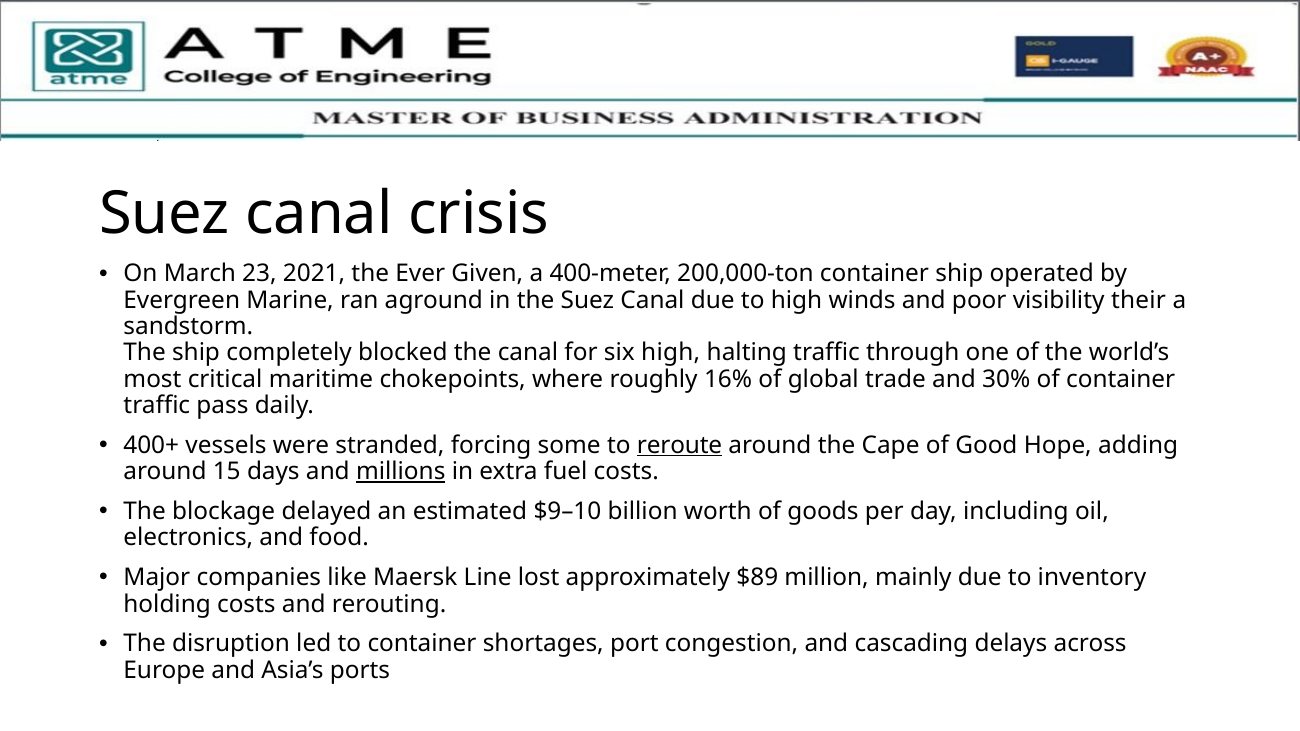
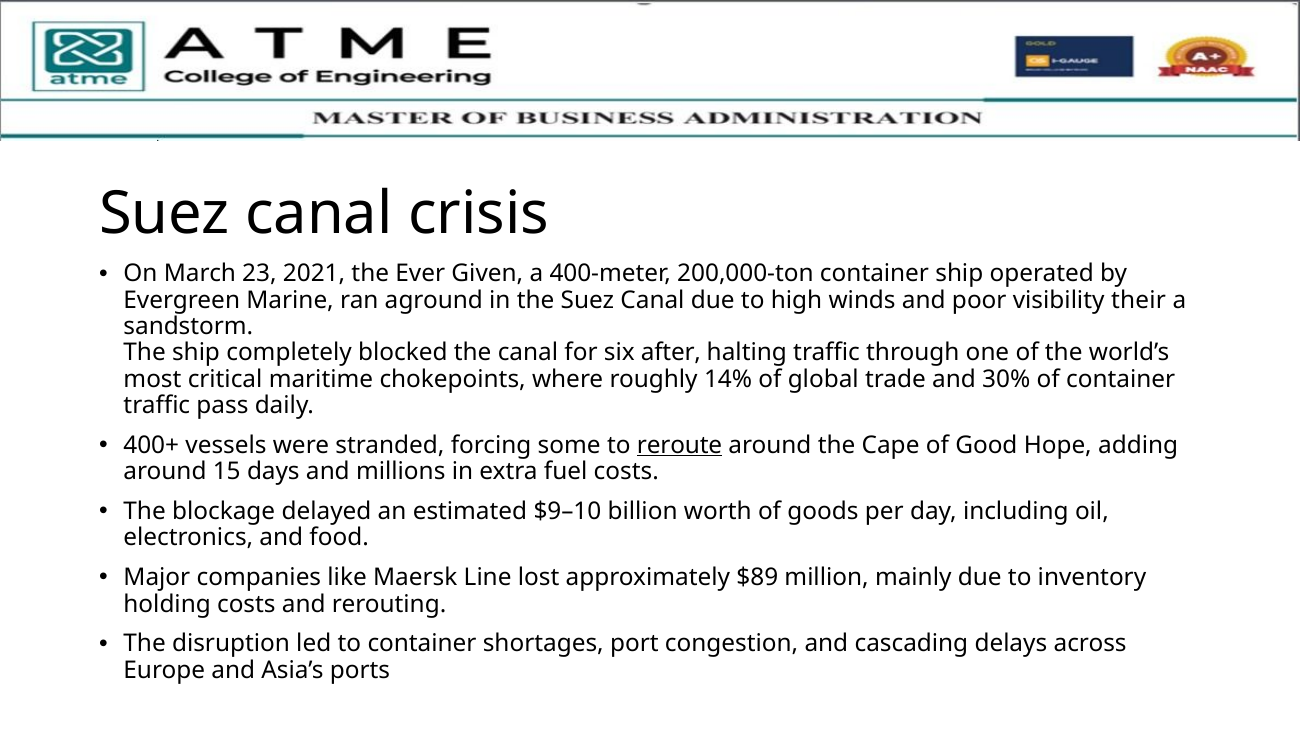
six high: high -> after (671, 353)
16%: 16% -> 14% (728, 379)
millions underline: present -> none (401, 472)
